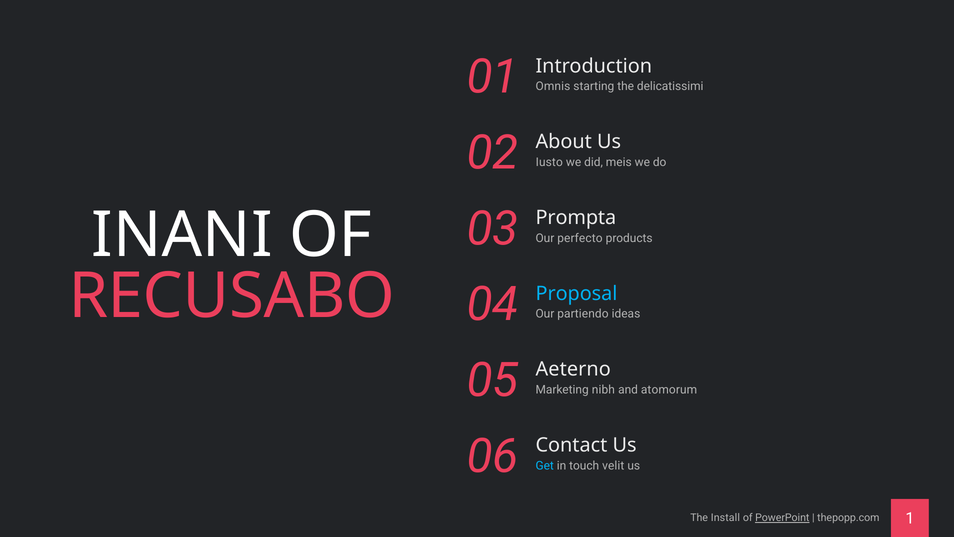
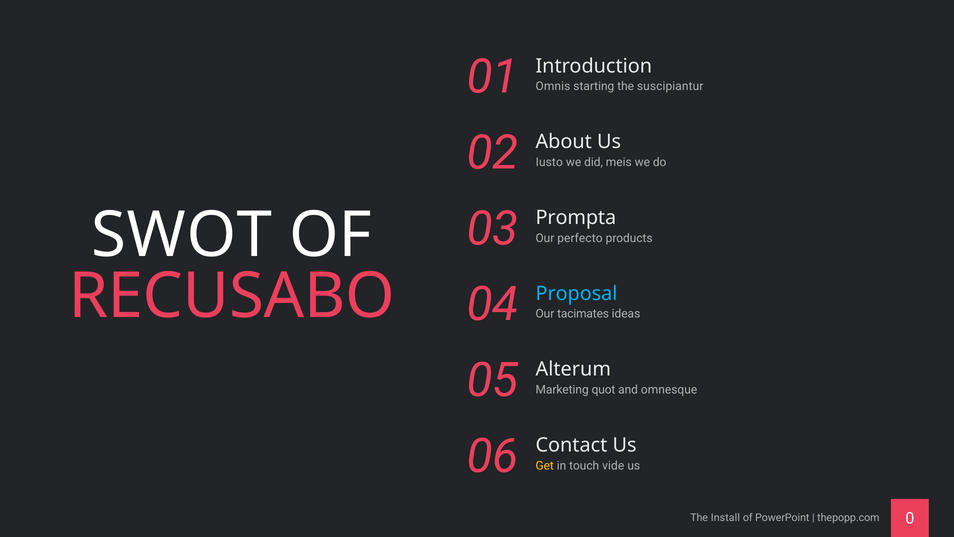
delicatissimi: delicatissimi -> suscipiantur (670, 86)
INANI: INANI -> SWOT (182, 235)
partiendo: partiendo -> tacimates (583, 314)
nibh: nibh -> quot (604, 389)
atomorum: atomorum -> omnesque (669, 389)
Aeterno: Aeterno -> Alterum (573, 369)
Get colour: light blue -> yellow (545, 465)
velit: velit -> vide (613, 465)
PowerPoint underline: present -> none (782, 518)
1: 1 -> 0 (910, 518)
